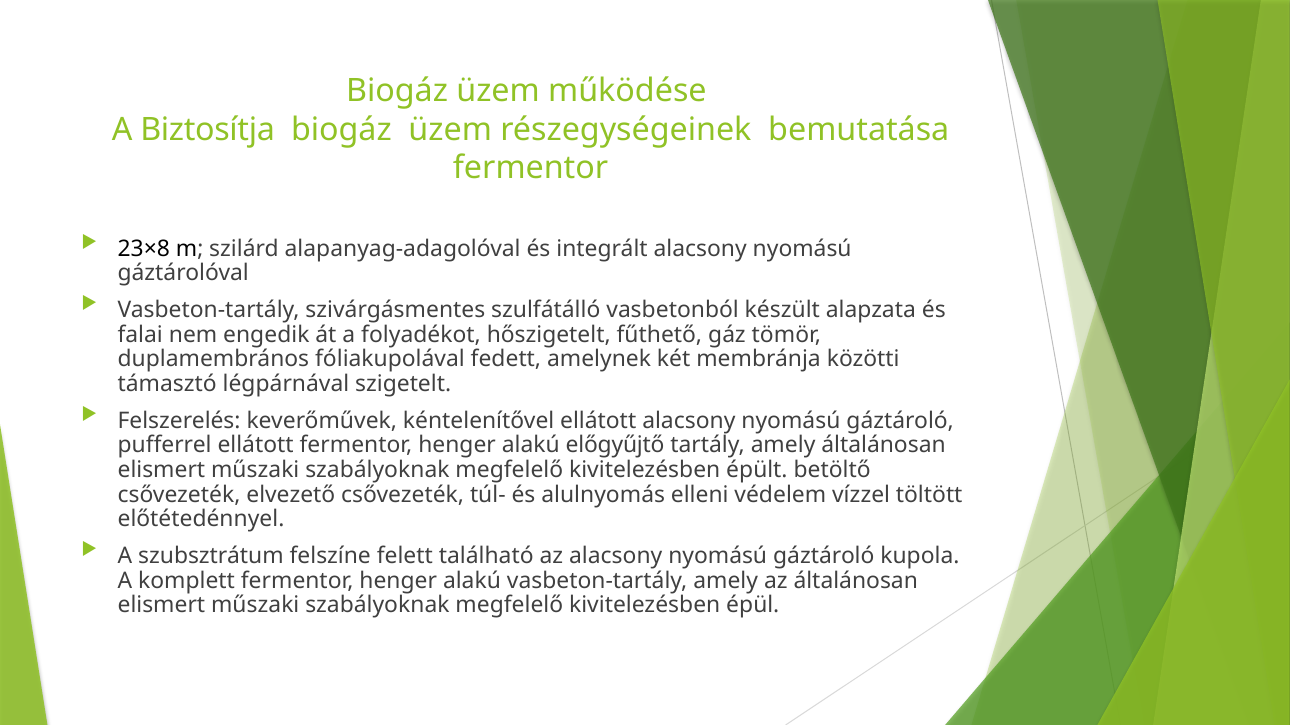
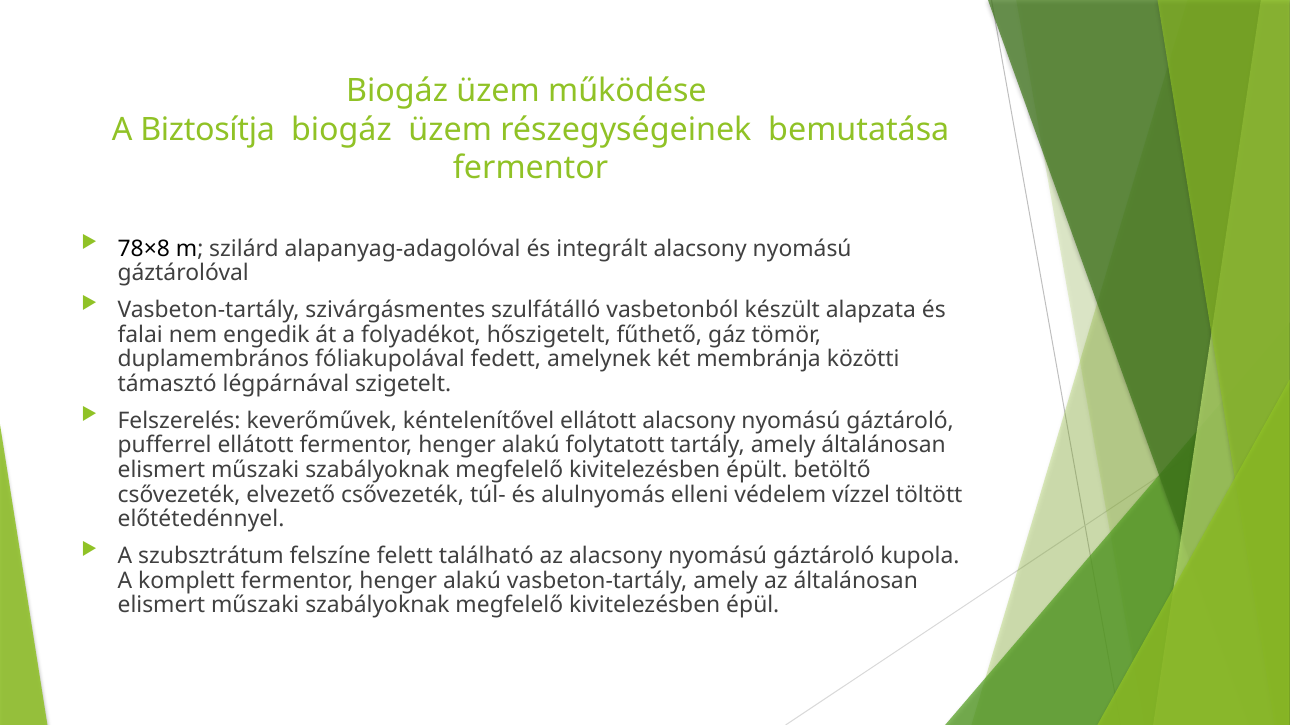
23×8: 23×8 -> 78×8 (144, 249)
előgyűjtő: előgyűjtő -> folytatott (615, 446)
